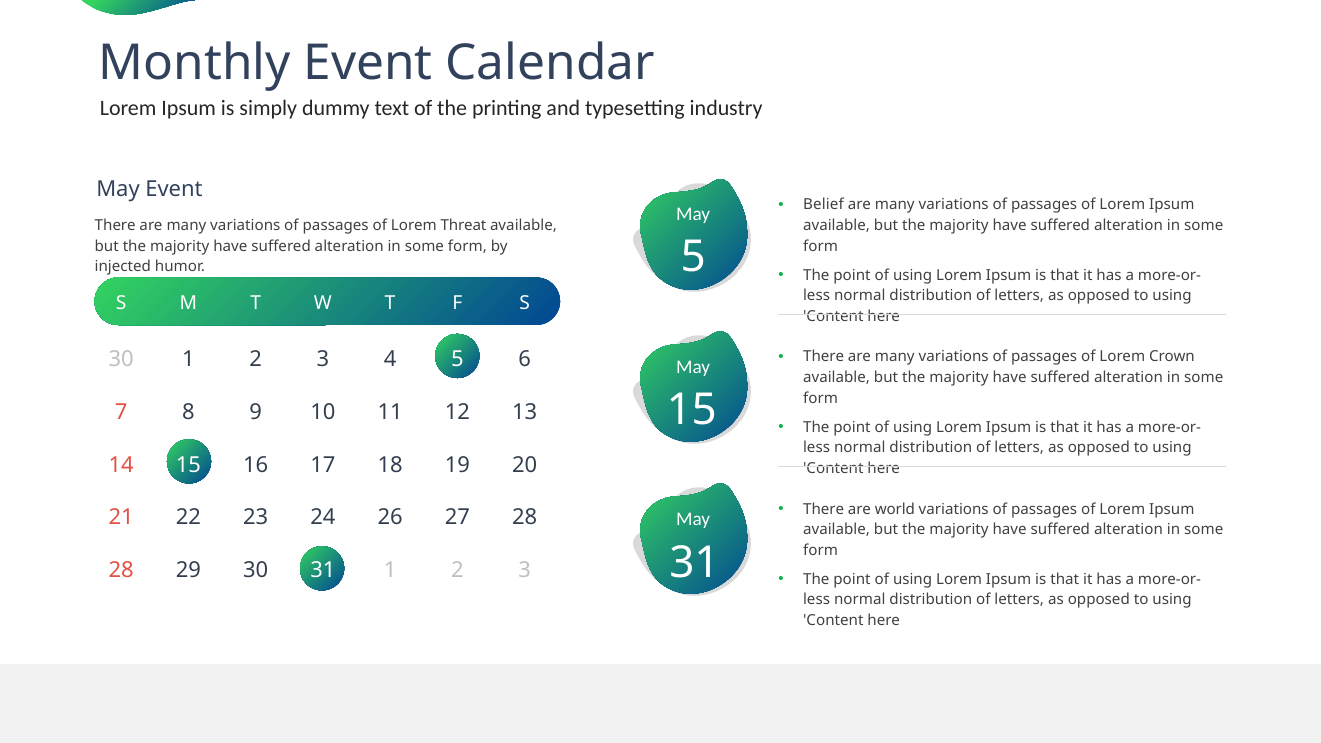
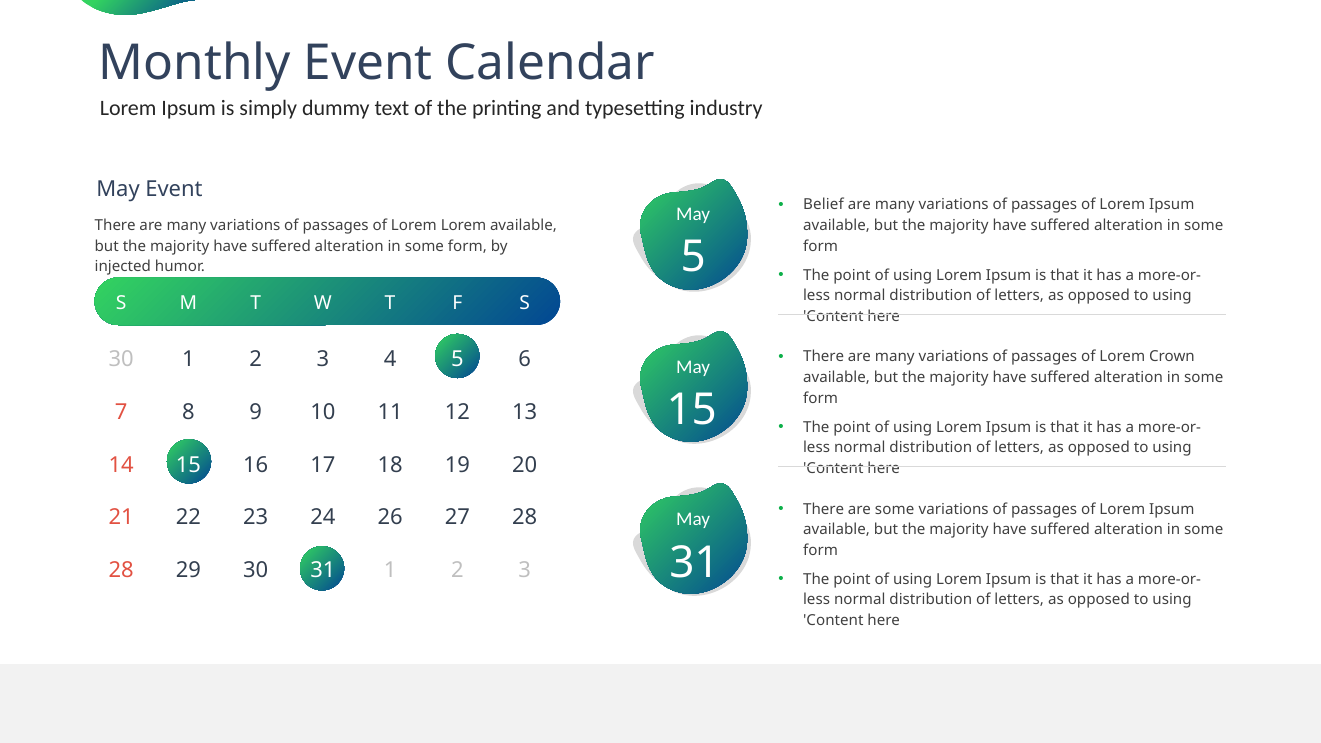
Lorem Threat: Threat -> Lorem (463, 226)
are world: world -> some (895, 509)
